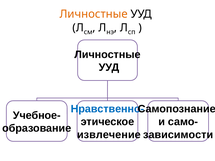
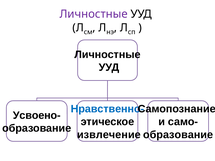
Личностные colour: orange -> purple (94, 14)
Учебное-: Учебное- -> Усвоено- (37, 116)
зависимости: зависимости -> образование (178, 135)
